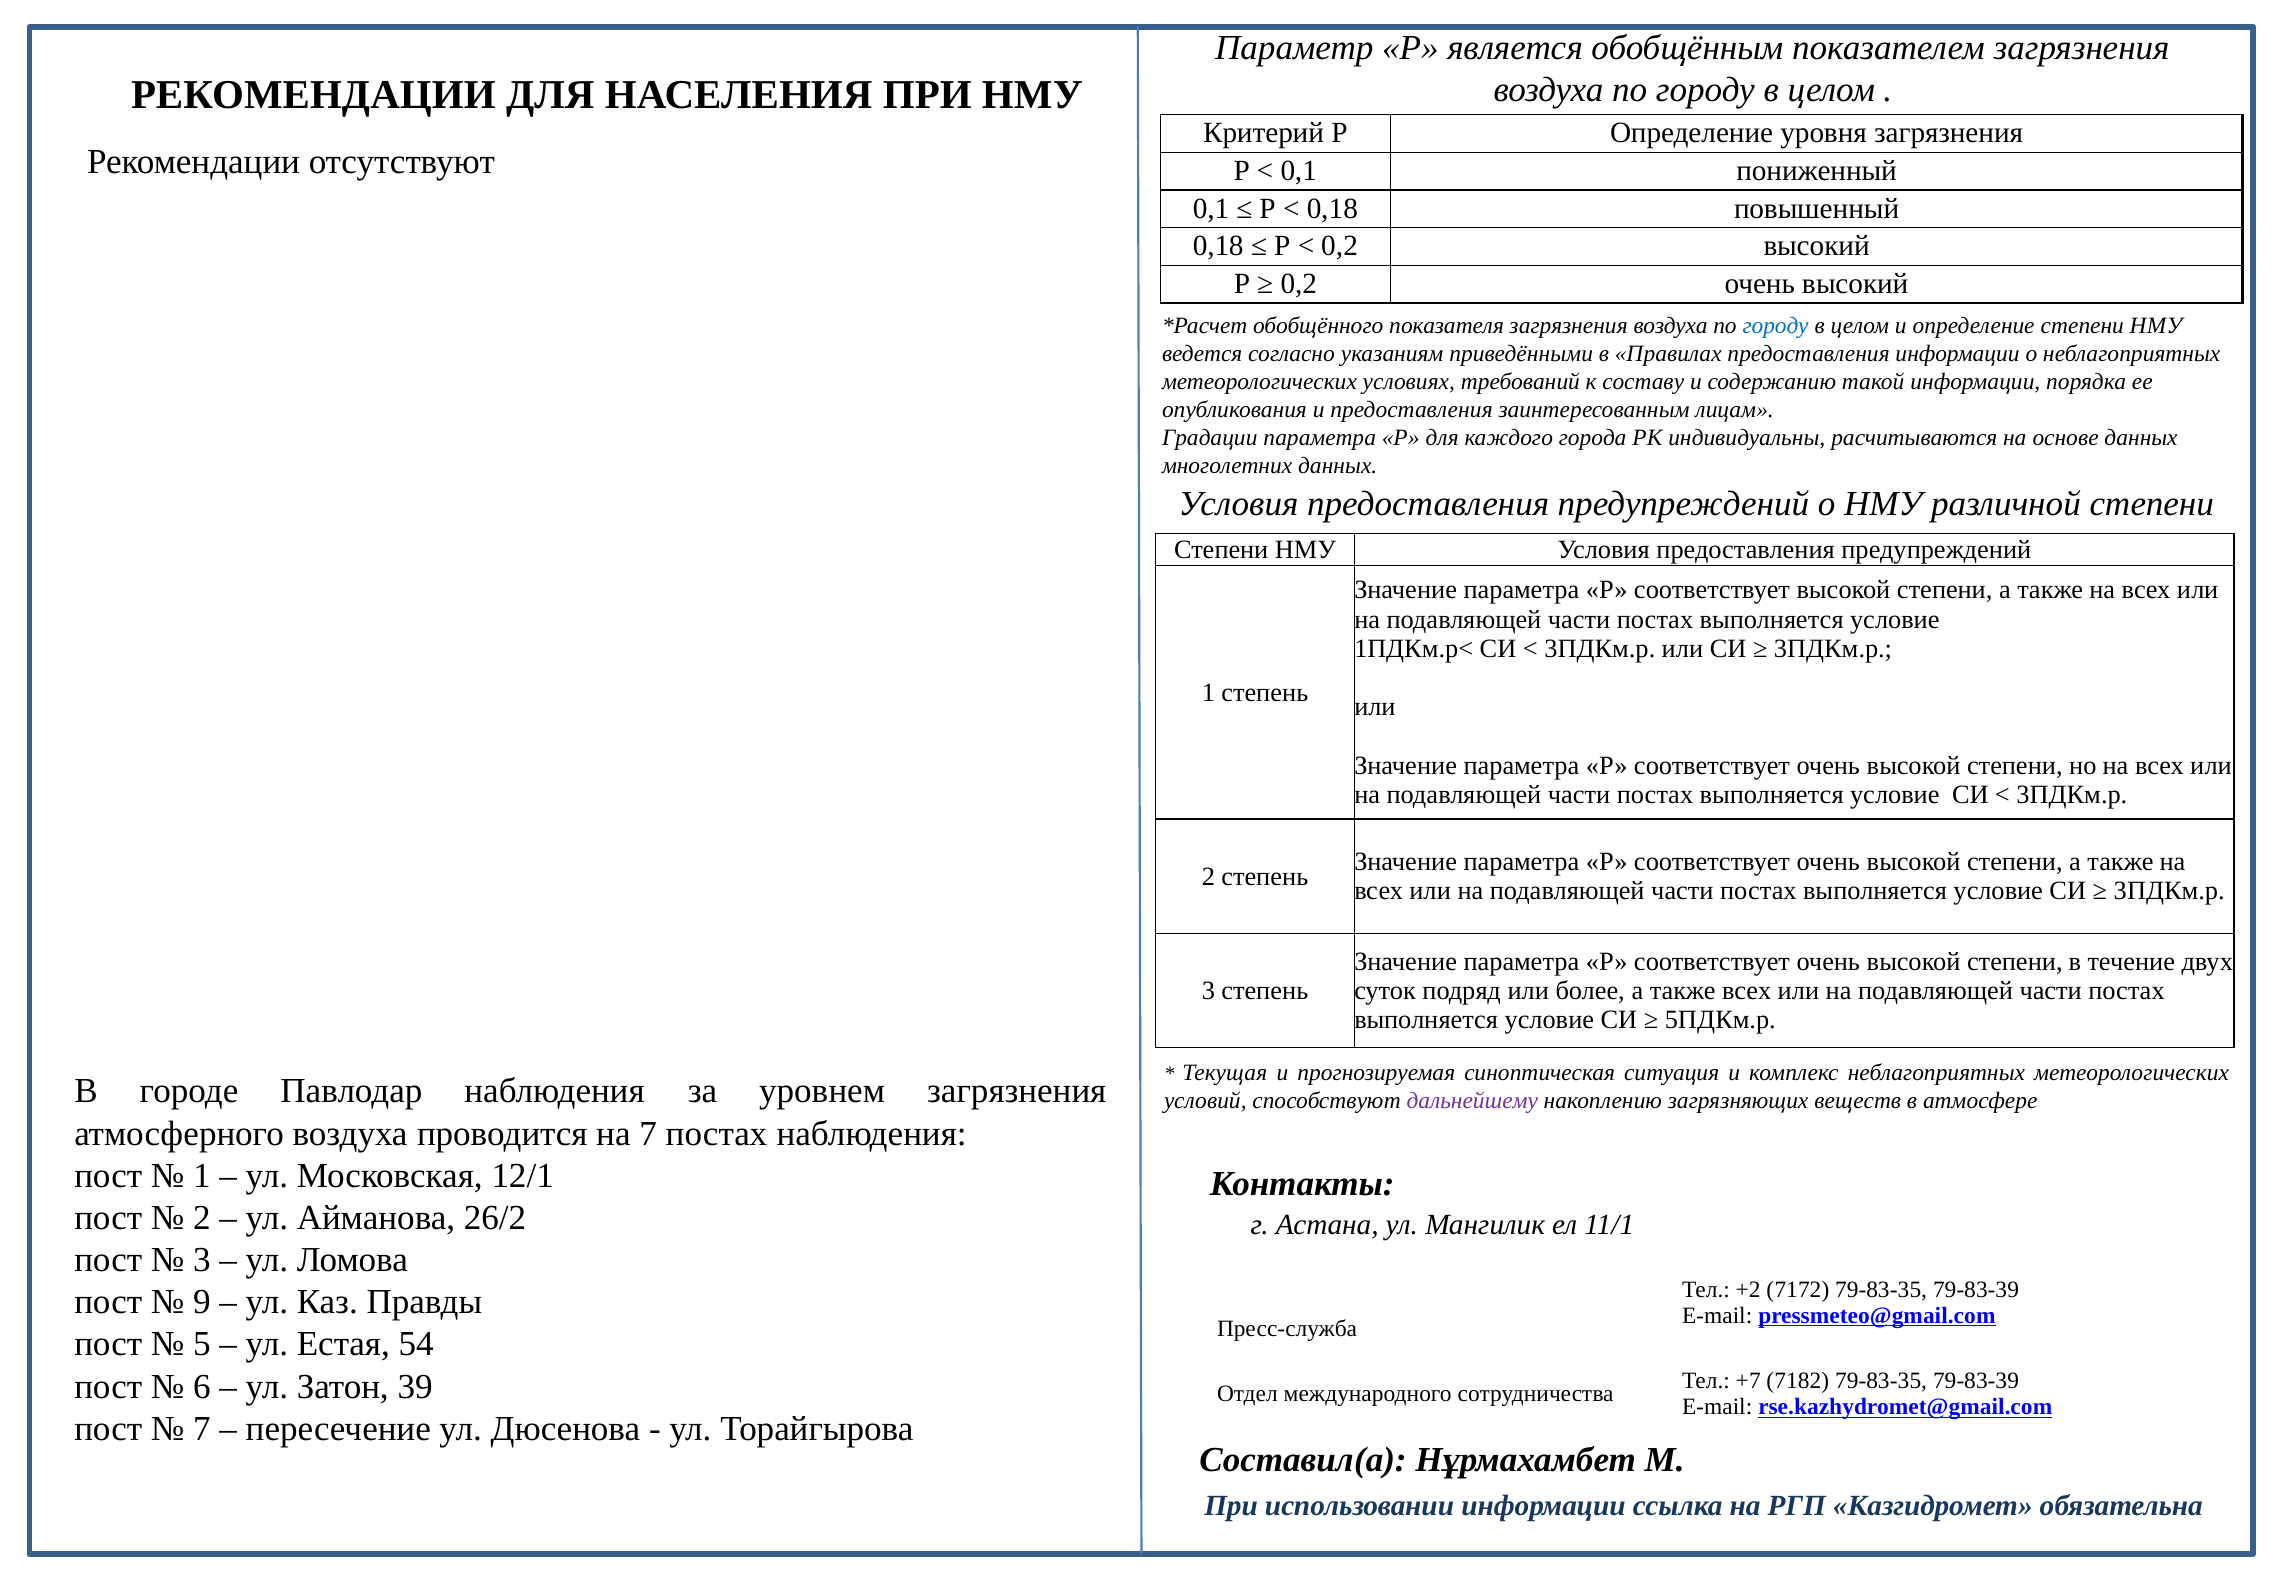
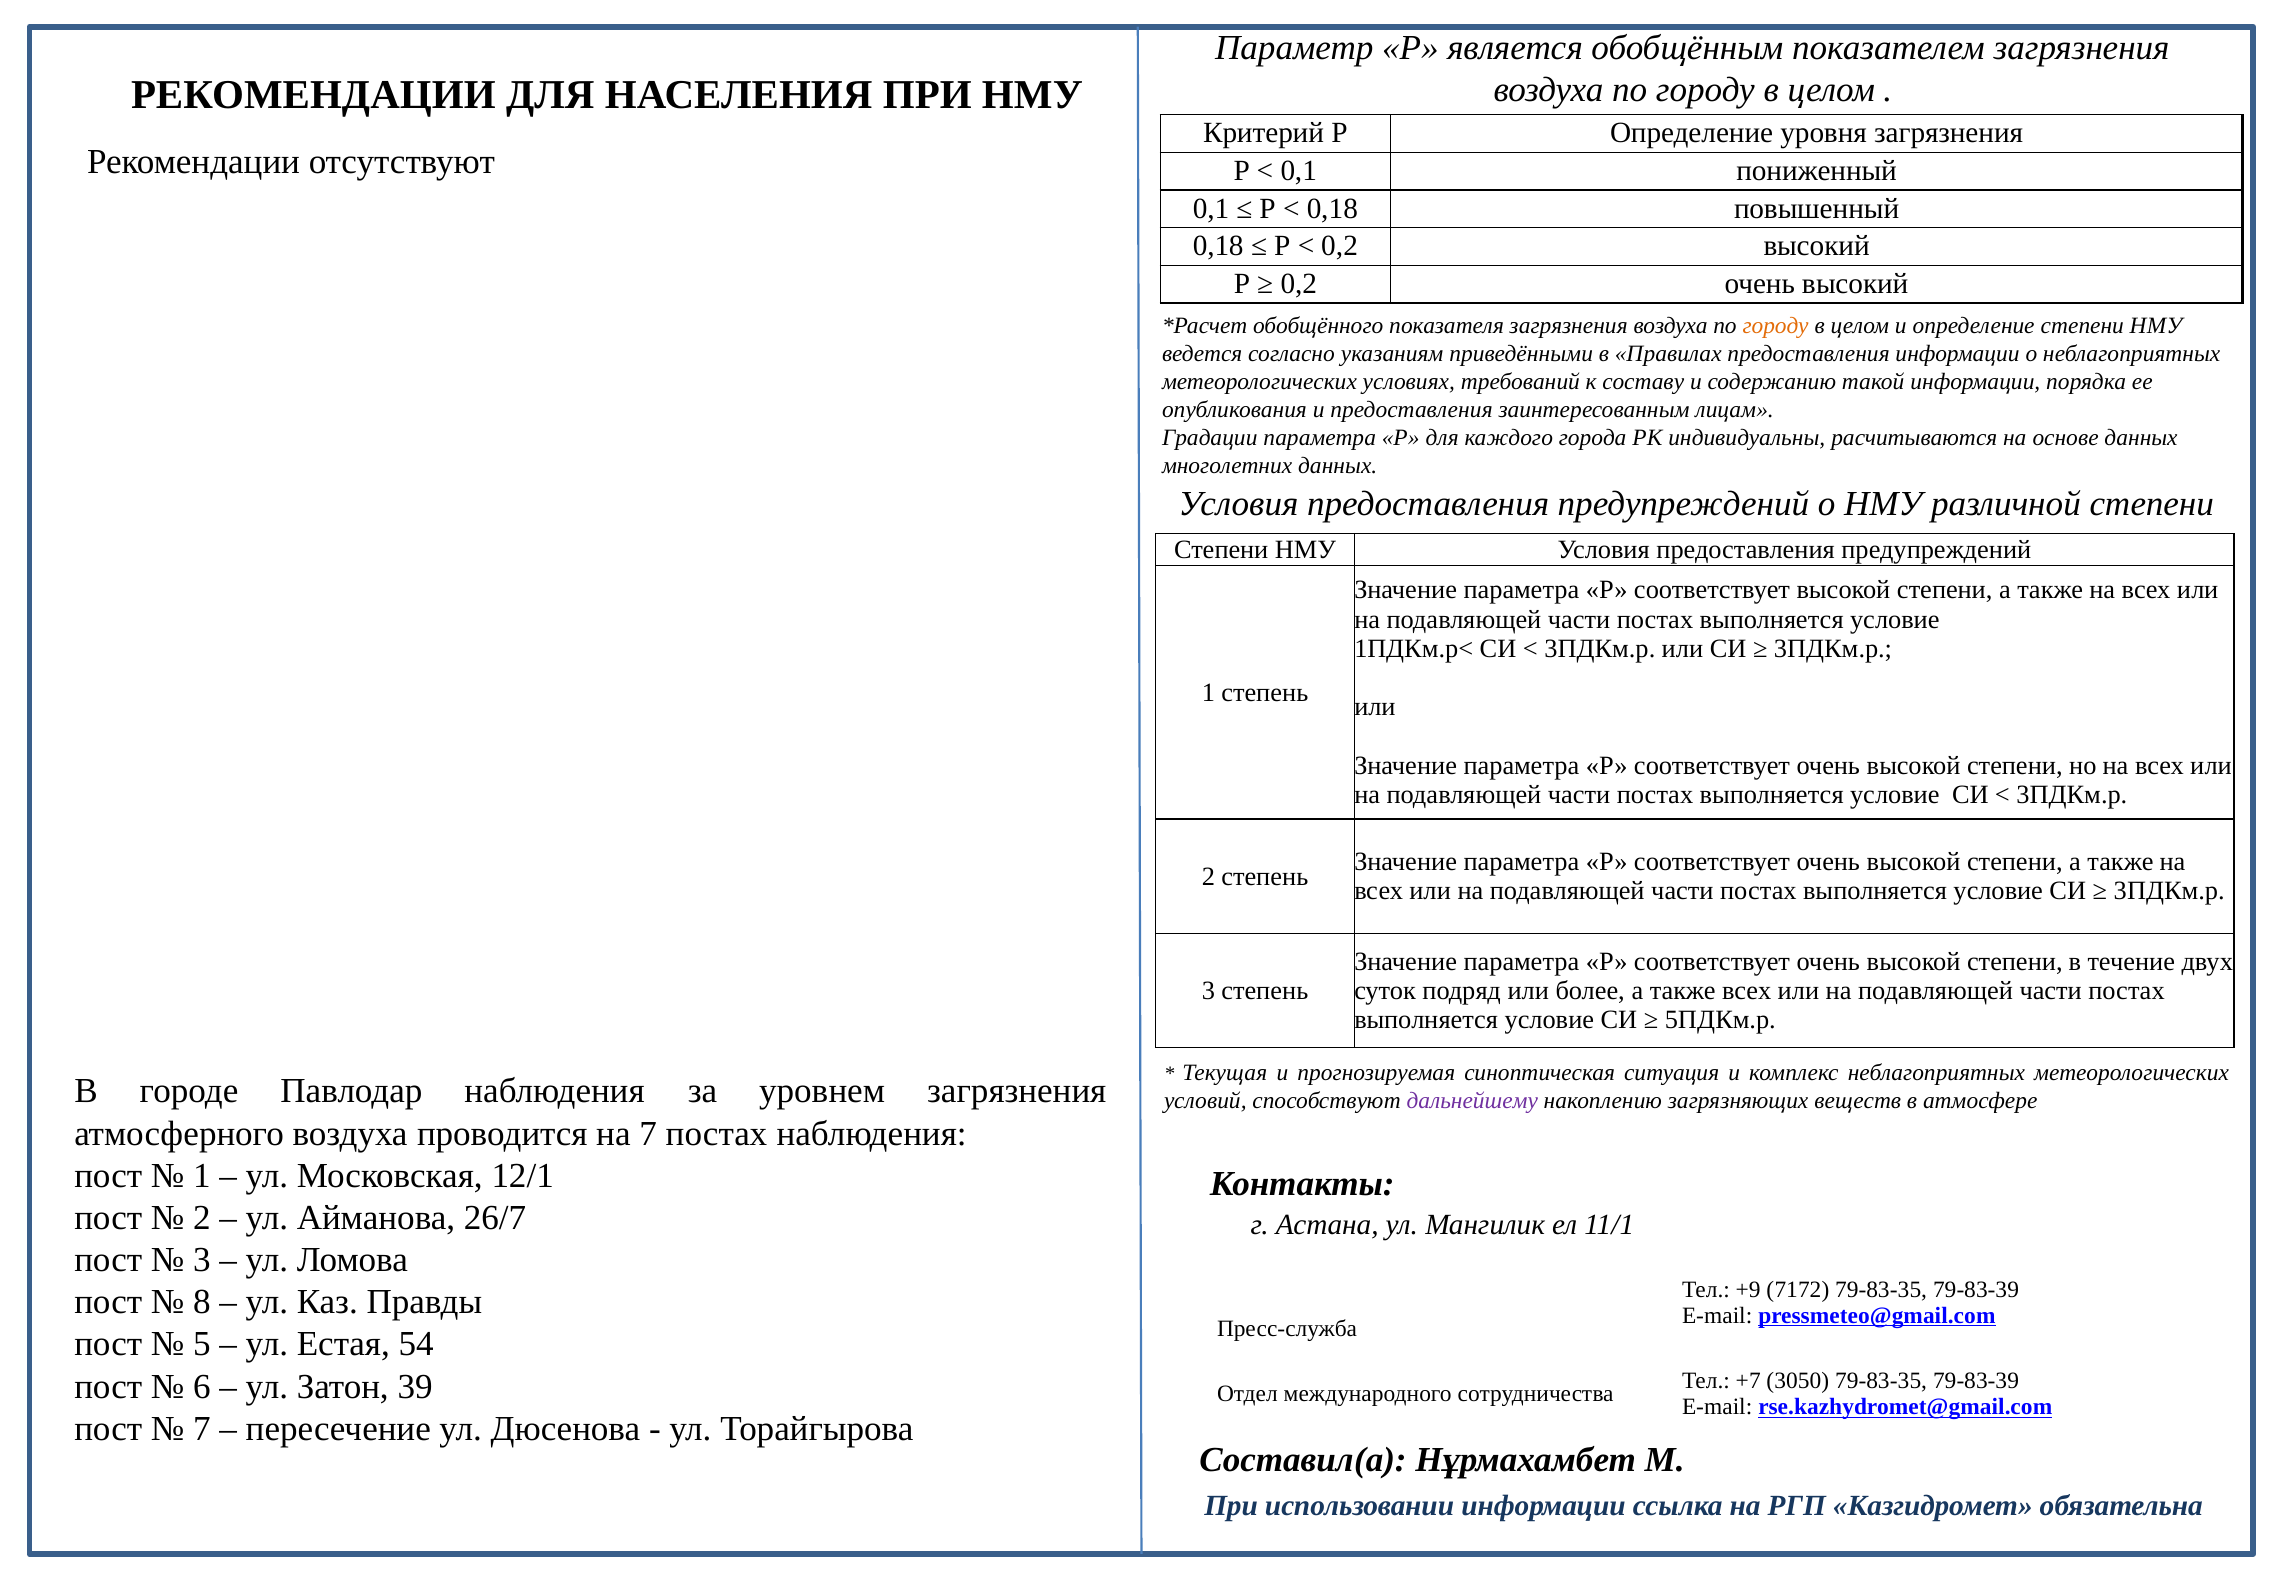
городу colour: blue -> orange (1776, 326)
26/2: 26/2 -> 26/7 (495, 1217)
+2: +2 -> +9 (1748, 1289)
9: 9 -> 8 (202, 1302)
7182: 7182 -> 3050 (1798, 1380)
